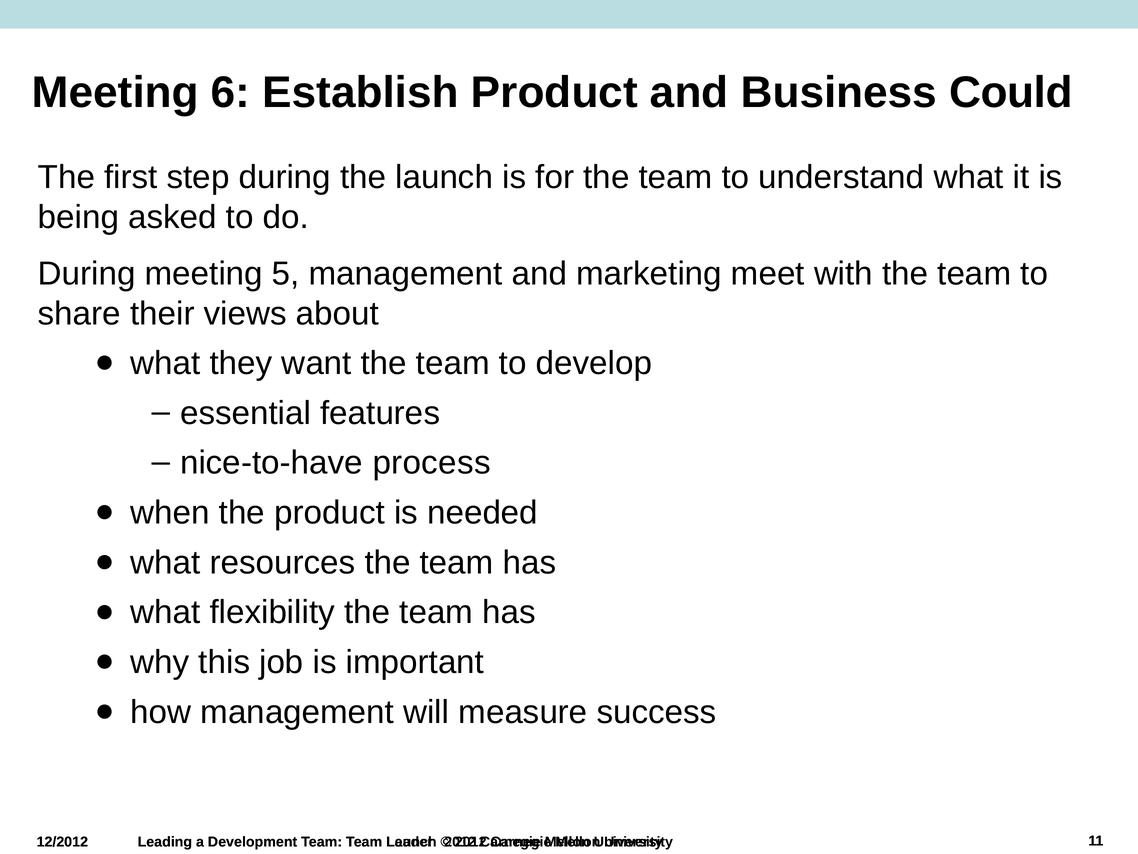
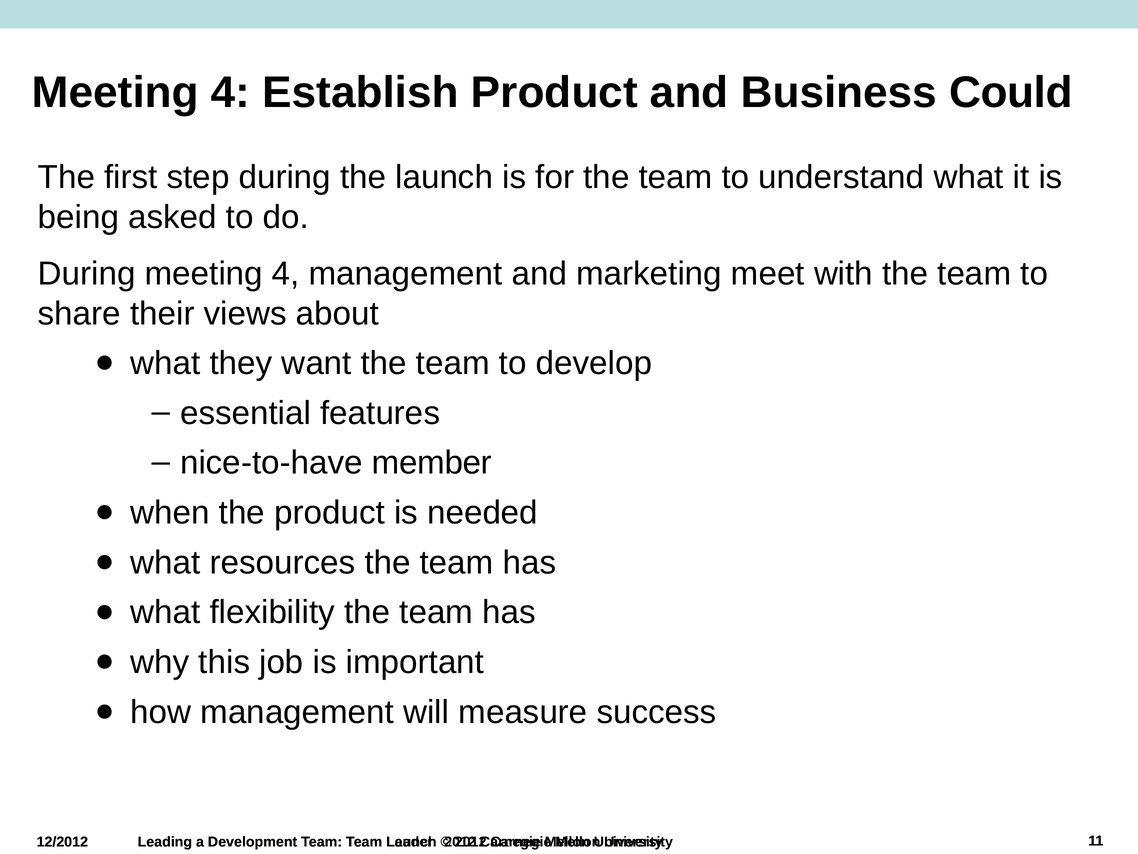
6: 6 -> 4 (231, 93)
During meeting 5: 5 -> 4 (286, 274)
process: process -> member (432, 463)
